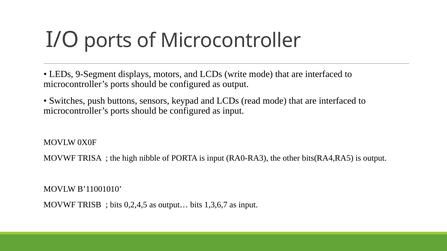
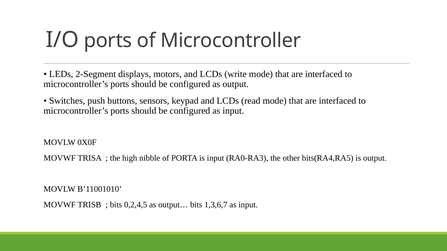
9-Segment: 9-Segment -> 2-Segment (96, 74)
